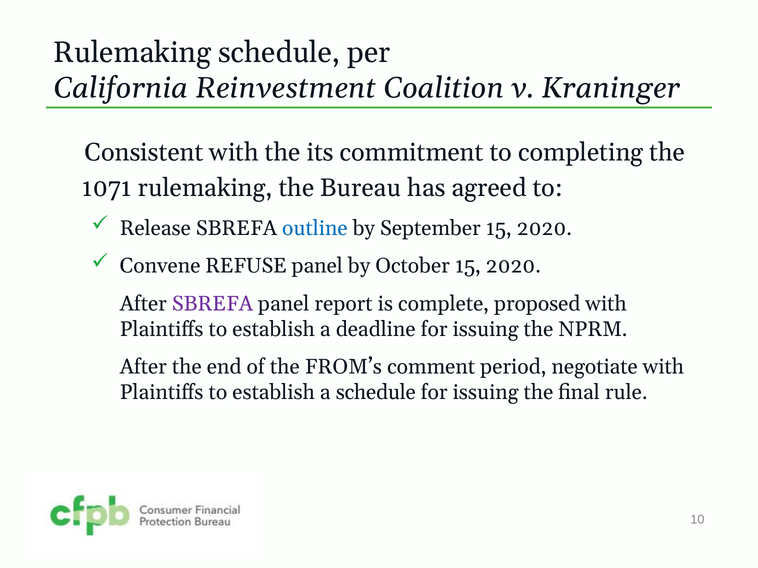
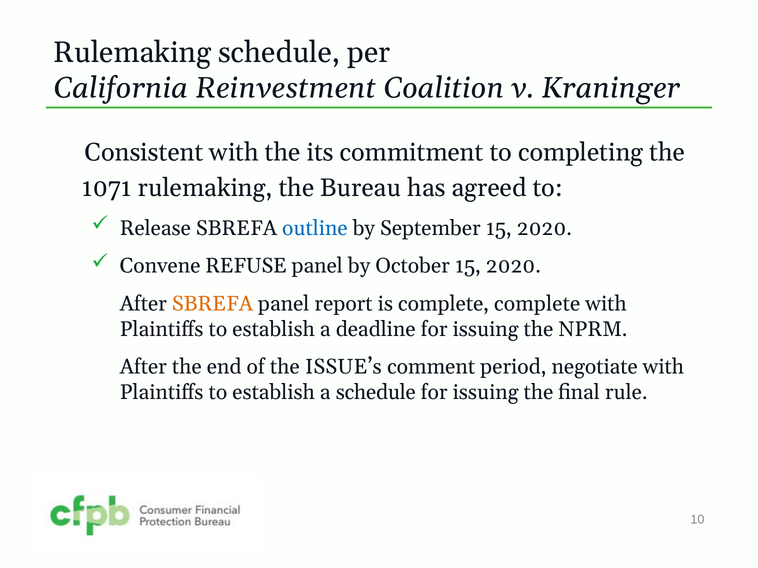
SBREFA colour: purple -> orange (212, 304)
complete proposed: proposed -> complete (537, 304)
FROM’s: FROM’s -> ISSUE’s (343, 367)
